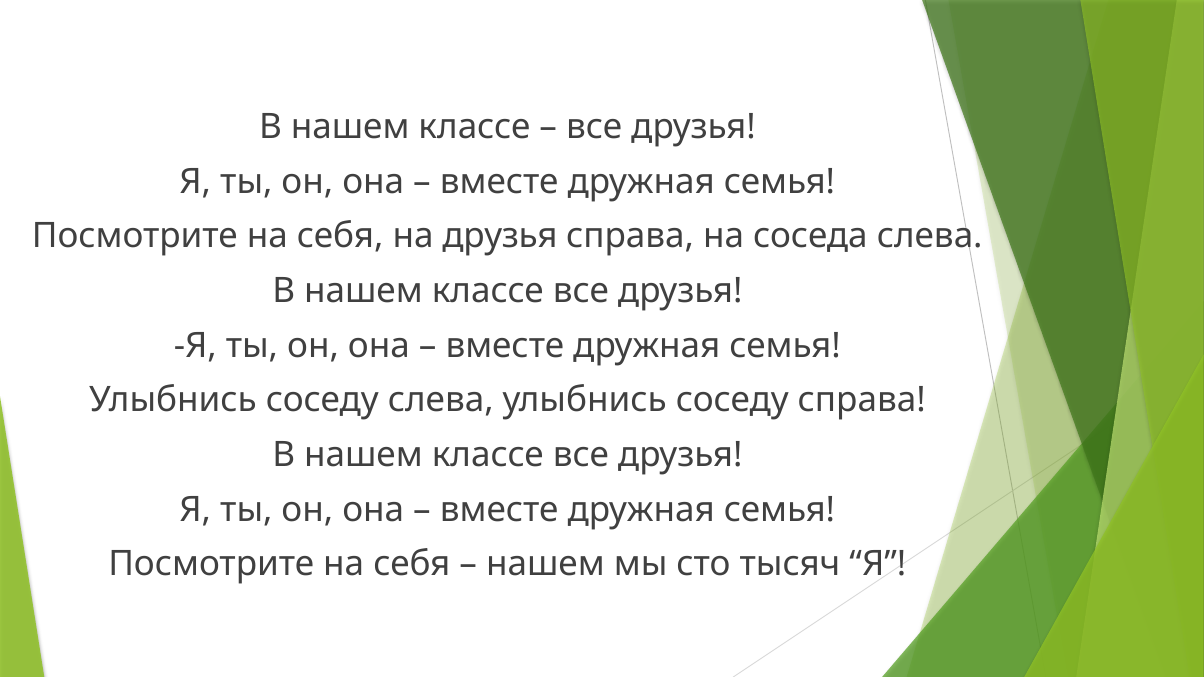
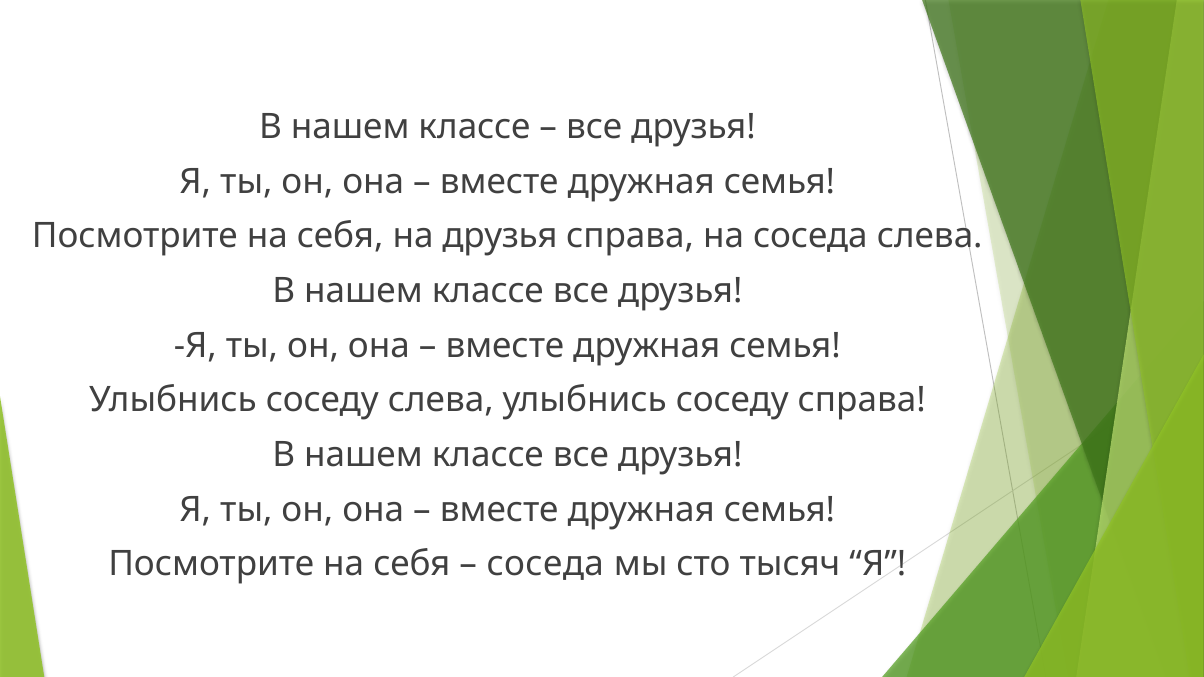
нашем: нашем -> соседа (545, 565)
